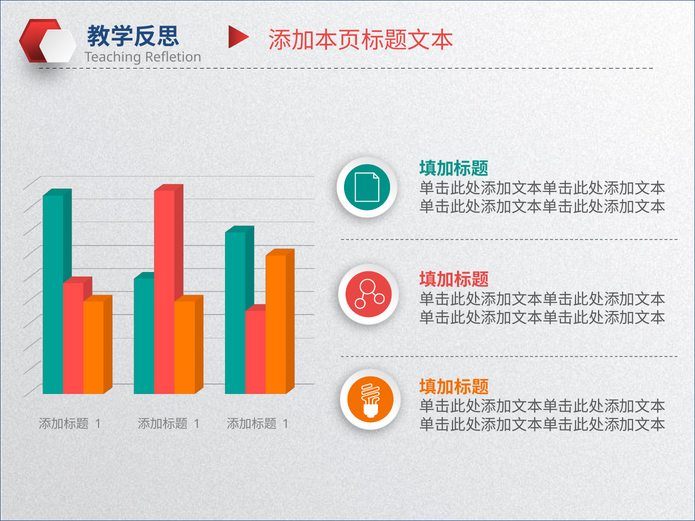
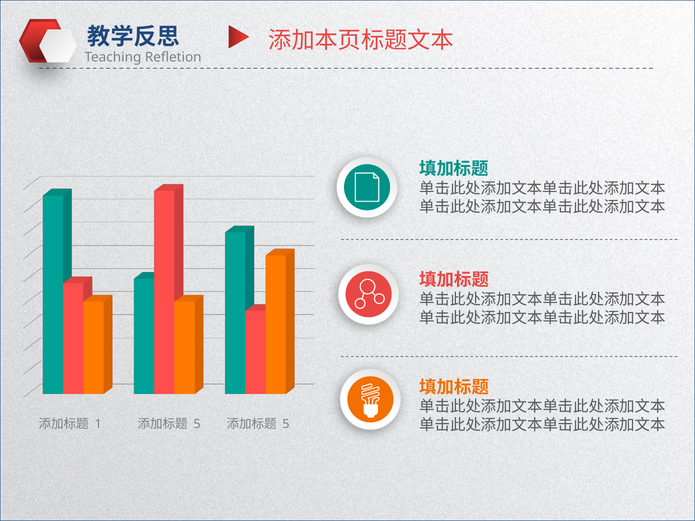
1: 1 -> 5 (197, 424)
1: 1 -> 5 (286, 424)
